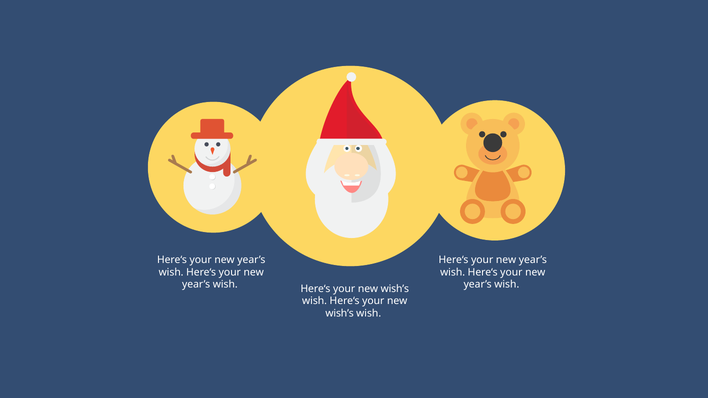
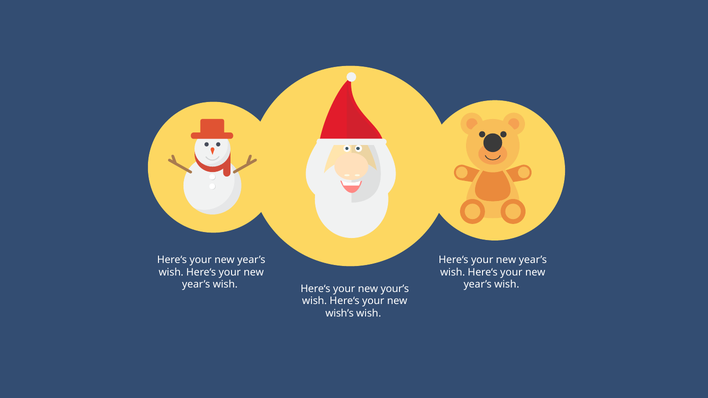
wish’s: wish’s -> your’s (395, 289)
